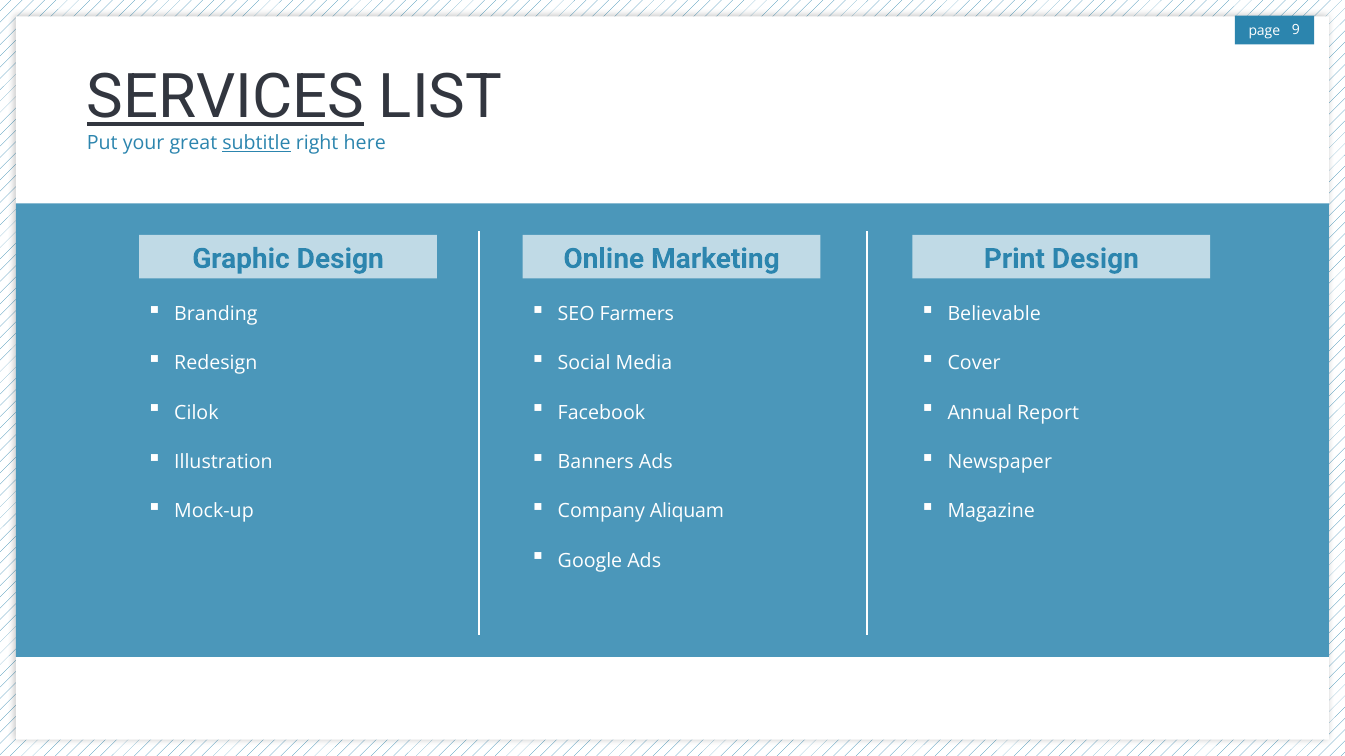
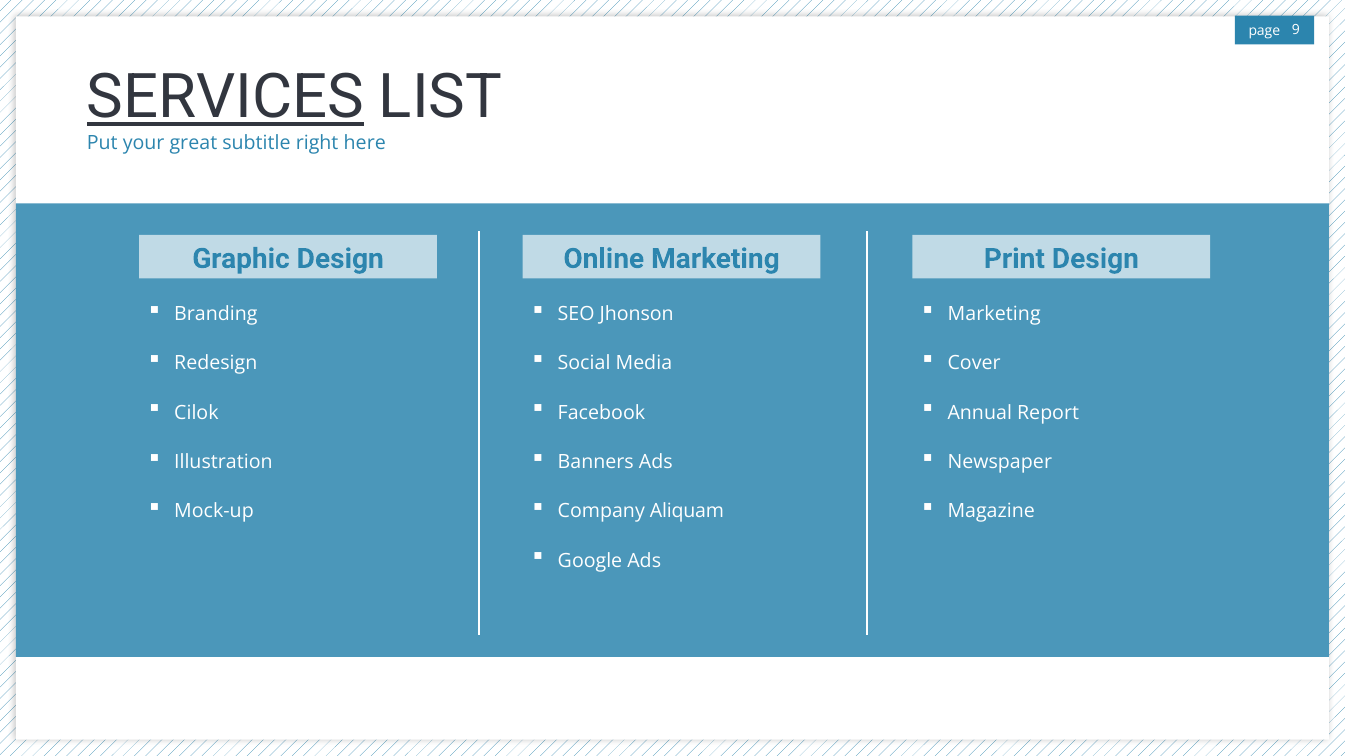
subtitle underline: present -> none (256, 143)
Farmers: Farmers -> Jhonson (637, 314)
Believable: Believable -> Marketing (994, 314)
